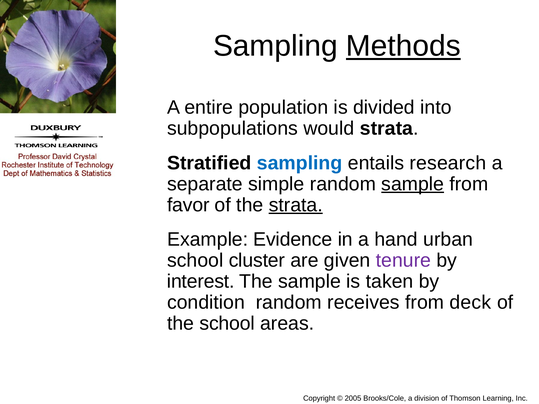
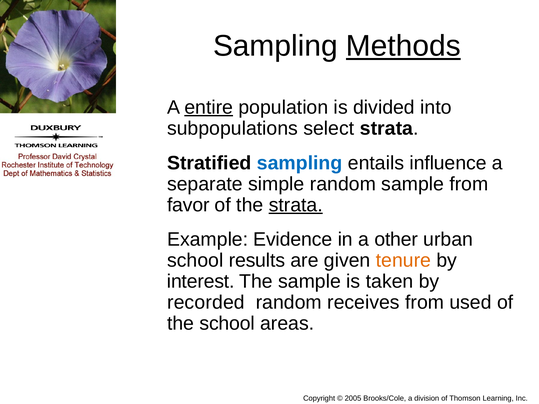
entire underline: none -> present (209, 107)
would: would -> select (329, 128)
research: research -> influence (448, 163)
sample underline: present -> none (413, 184)
hand: hand -> other (396, 240)
cluster: cluster -> results (257, 261)
tenure colour: purple -> orange (403, 261)
condition: condition -> recorded (206, 303)
deck: deck -> used (471, 303)
